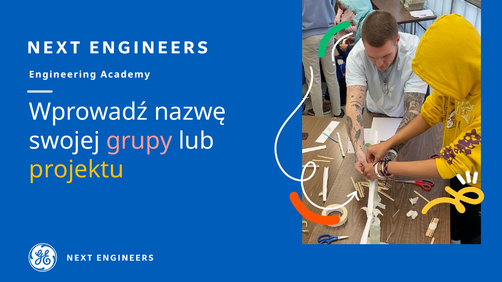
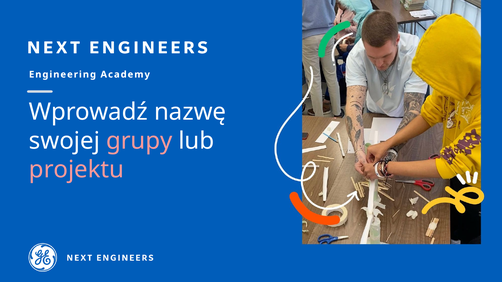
projektu colour: yellow -> pink (76, 170)
